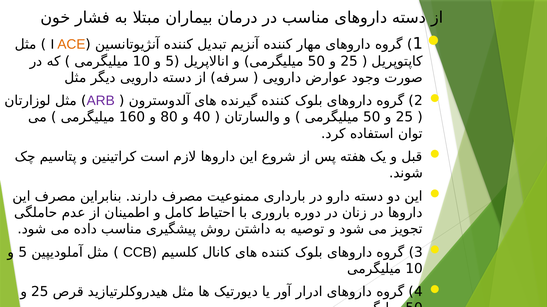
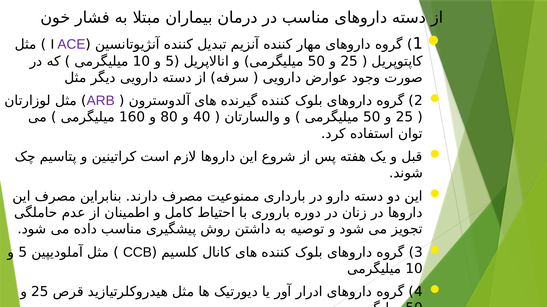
ACE colour: orange -> purple (71, 44)
